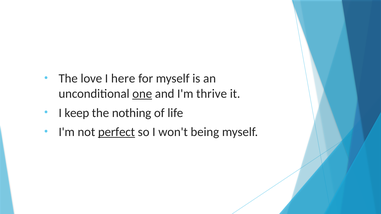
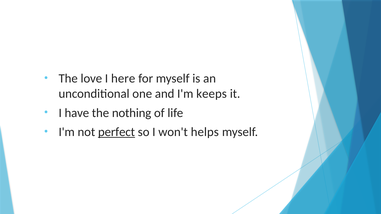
one underline: present -> none (142, 94)
thrive: thrive -> keeps (212, 94)
keep: keep -> have (77, 113)
being: being -> helps (205, 132)
